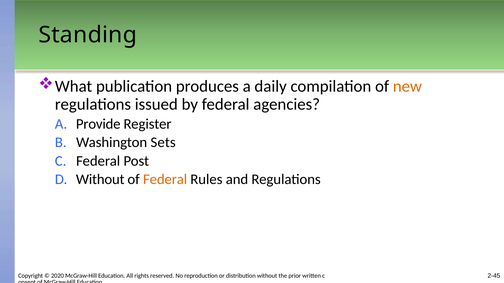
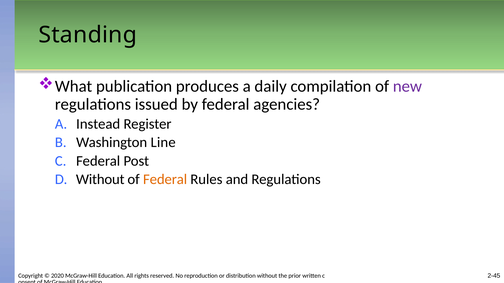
new colour: orange -> purple (407, 86)
Provide: Provide -> Instead (98, 124)
Sets: Sets -> Line (163, 143)
